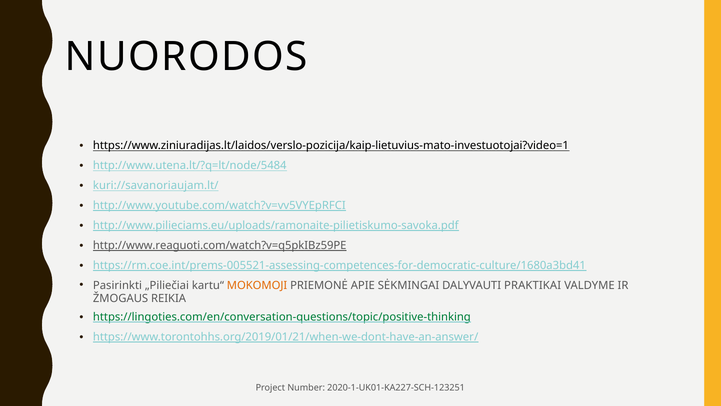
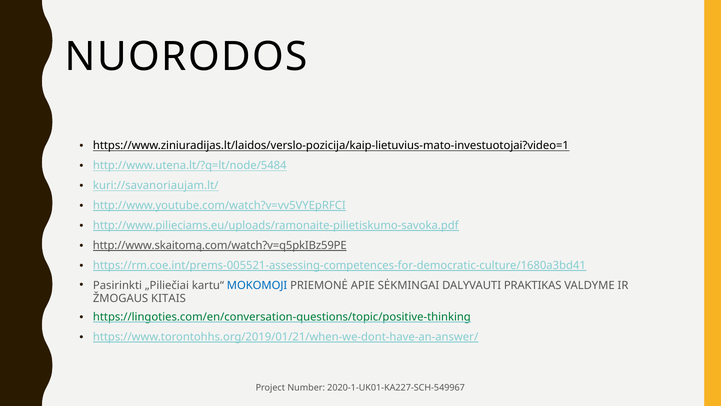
http://www.reaguoti.com/watch?v=q5pkIBz59PE: http://www.reaguoti.com/watch?v=q5pkIBz59PE -> http://www.skaitomą.com/watch?v=q5pkIBz59PE (220, 245)
MOKOMOJI colour: orange -> blue (257, 285)
PRAKTIKAI: PRAKTIKAI -> PRAKTIKAS (533, 285)
REIKIA: REIKIA -> KITAIS (168, 298)
2020-1-UK01-KA227-SCH-123251: 2020-1-UK01-KA227-SCH-123251 -> 2020-1-UK01-KA227-SCH-549967 (396, 387)
